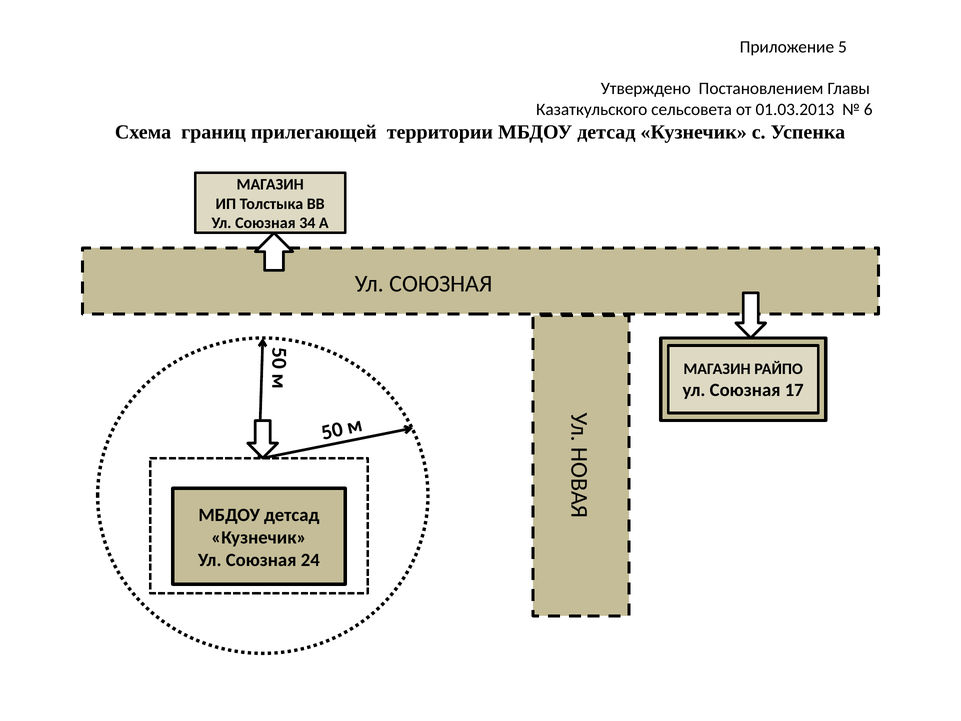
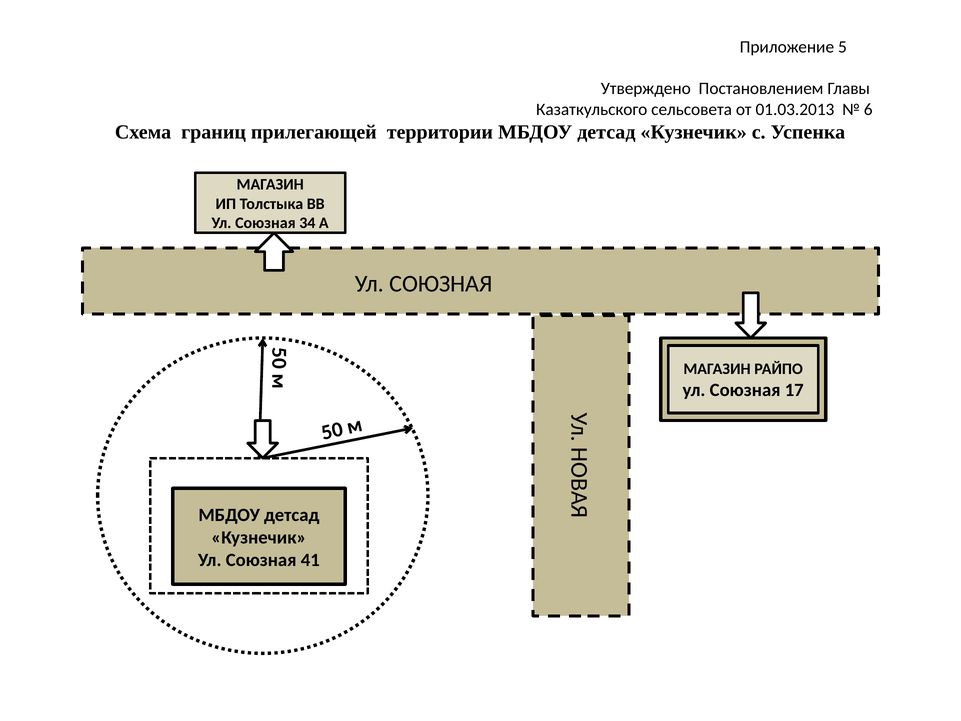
24: 24 -> 41 (310, 560)
